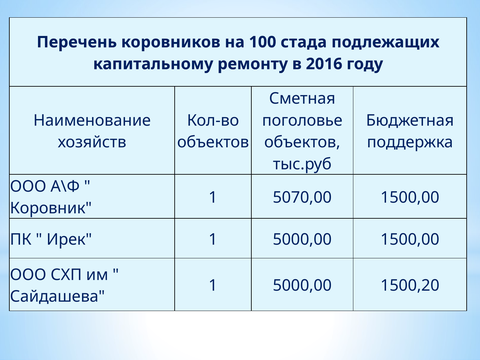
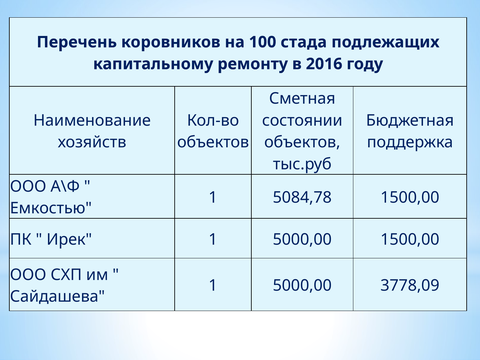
поголовье: поголовье -> состоянии (302, 120)
5070,00: 5070,00 -> 5084,78 (302, 197)
Коровник: Коровник -> Емкостью (51, 208)
1500,20: 1500,20 -> 3778,09 (410, 286)
